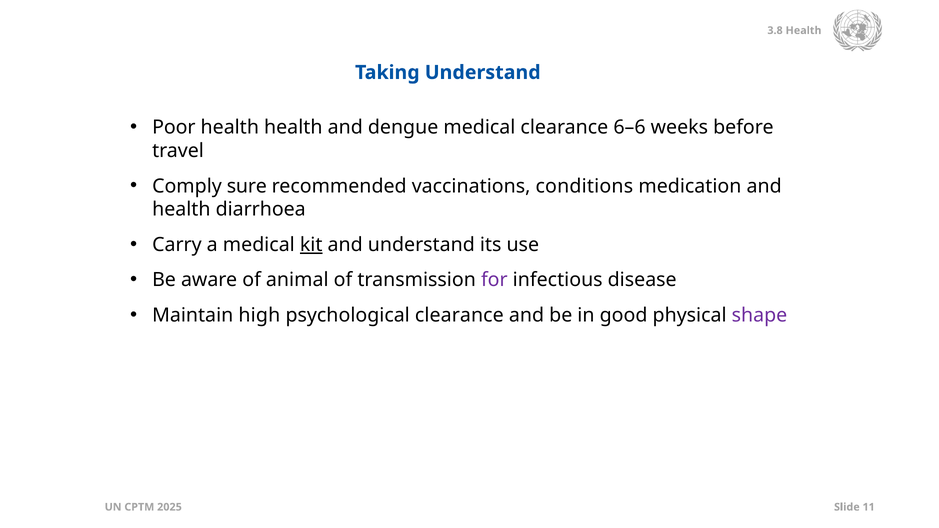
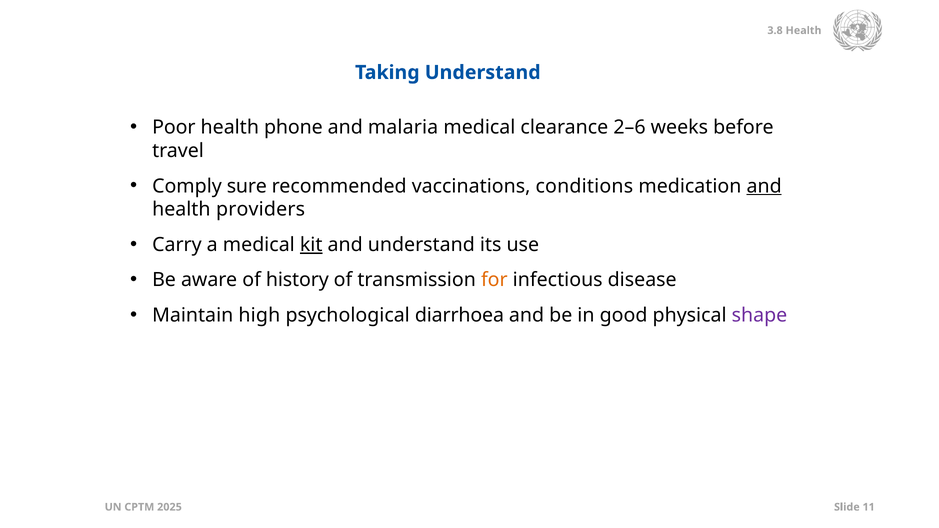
health health: health -> phone (293, 127)
dengue: dengue -> malaria (403, 127)
6–6: 6–6 -> 2–6 (629, 127)
and underline: none -> present (764, 186)
diarrhoea: diarrhoea -> providers (261, 210)
animal: animal -> history (297, 280)
for colour: purple -> orange (494, 280)
psychological clearance: clearance -> diarrhoea (459, 315)
